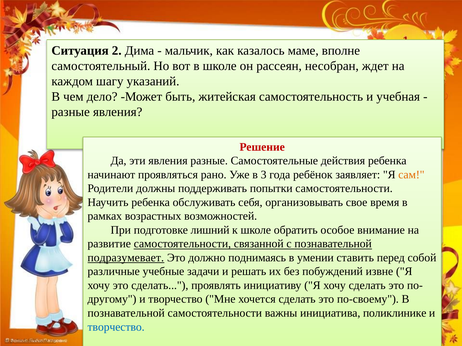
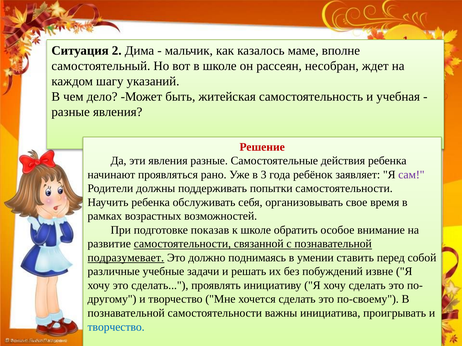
сам colour: orange -> purple (411, 175)
лишний: лишний -> показав (210, 230)
поликлинике: поликлинике -> проигрывать (395, 313)
